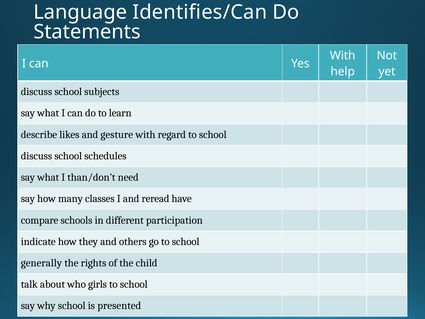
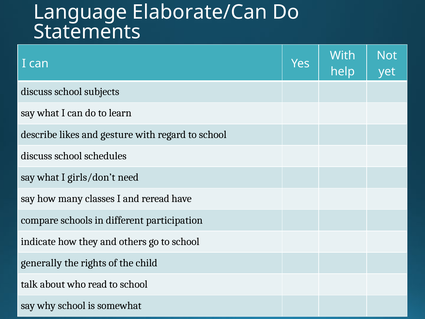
Identifies/Can: Identifies/Can -> Elaborate/Can (200, 12)
than/don’t: than/don’t -> girls/don’t (91, 177)
girls: girls -> read (98, 284)
presented: presented -> somewhat (119, 306)
